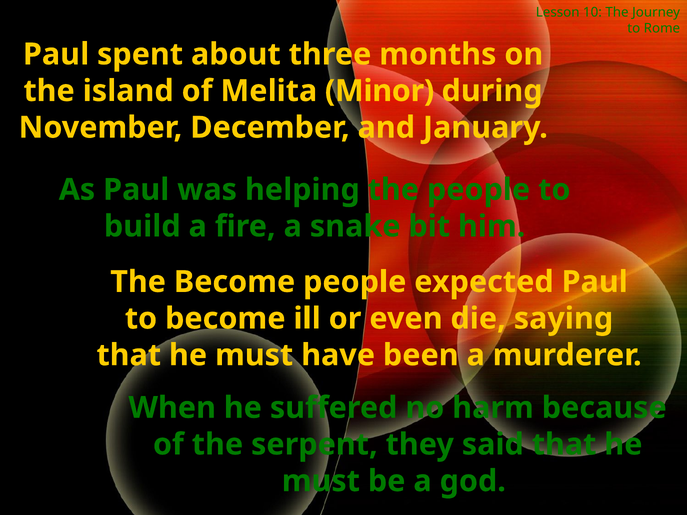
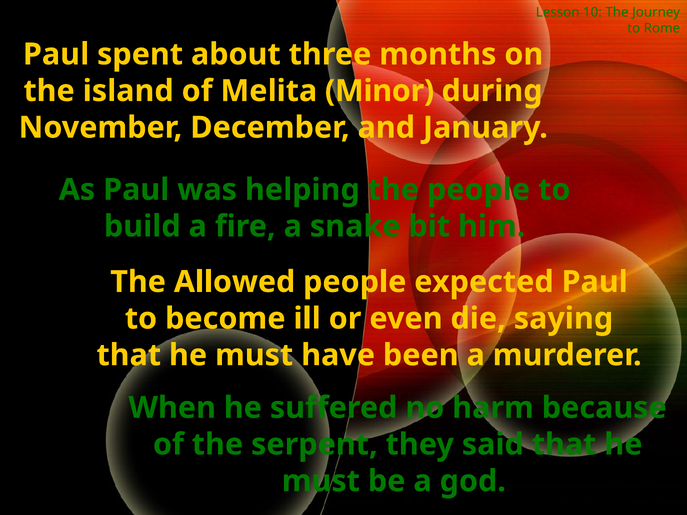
The Become: Become -> Allowed (235, 282)
